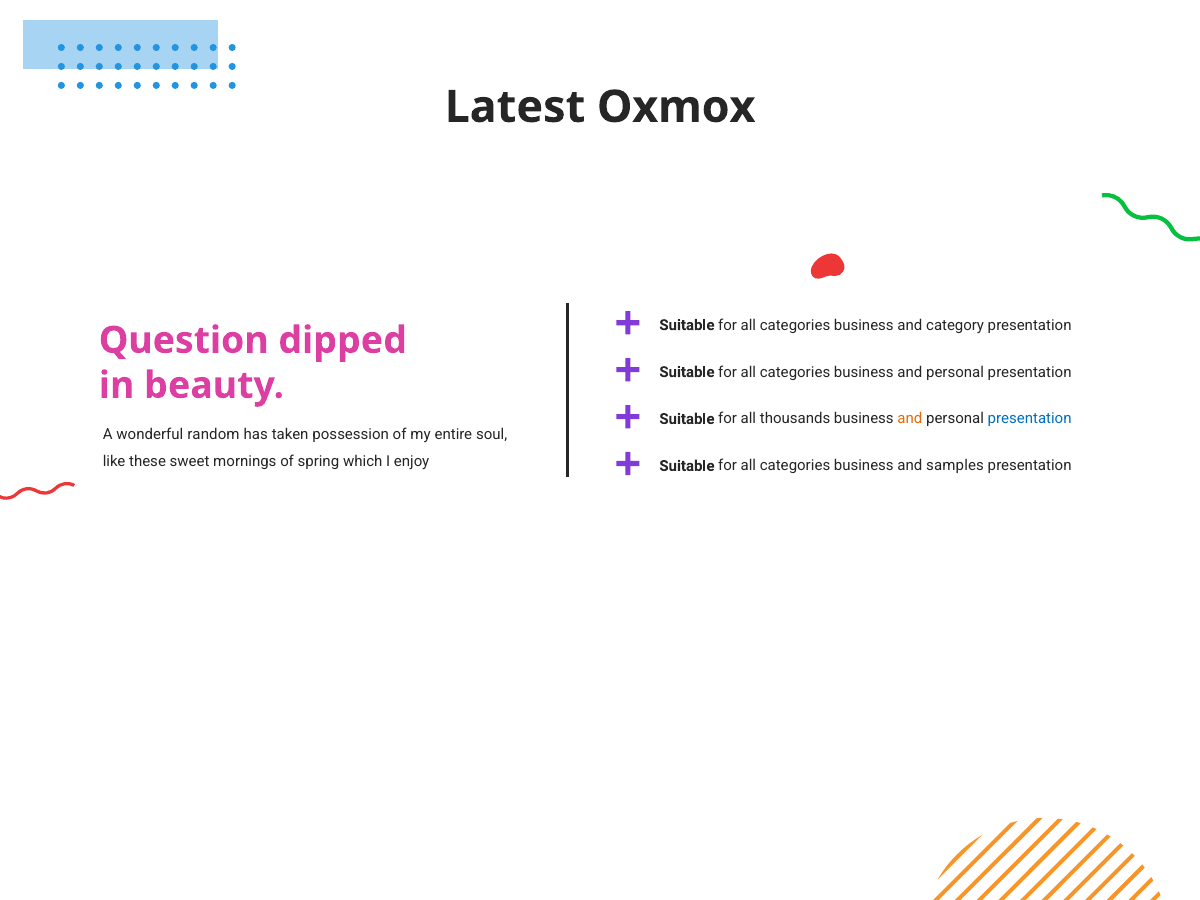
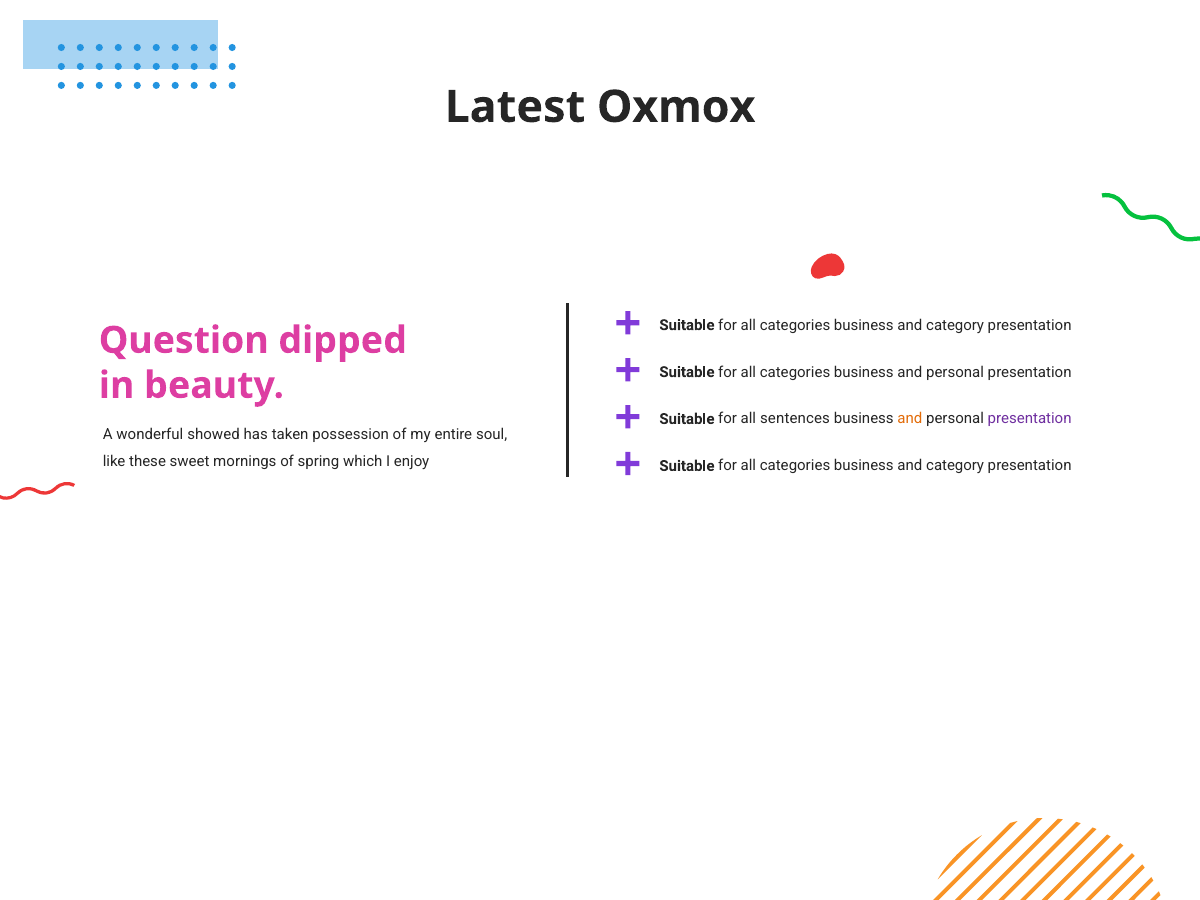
thousands: thousands -> sentences (795, 419)
presentation colour: blue -> purple (1030, 419)
random: random -> showed (213, 435)
samples: samples -> category (955, 466)
